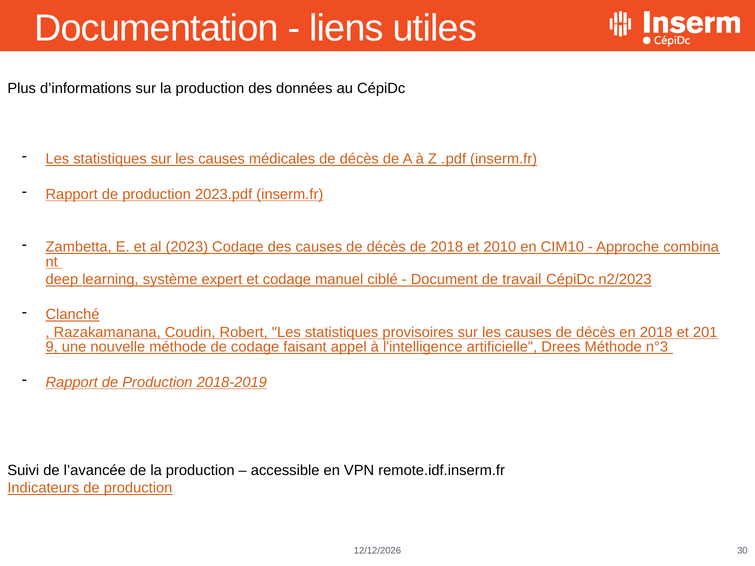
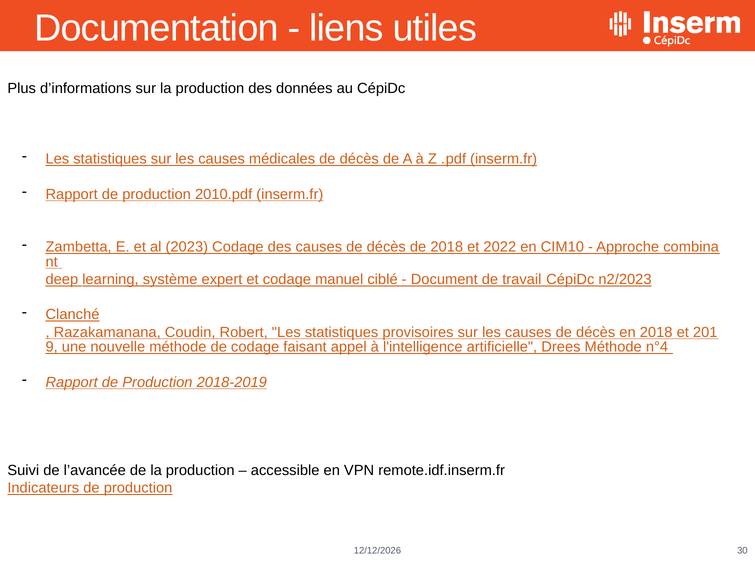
2023.pdf: 2023.pdf -> 2010.pdf (224, 194)
2010: 2010 -> 2022 (500, 247)
n°3: n°3 -> n°4 (657, 347)
